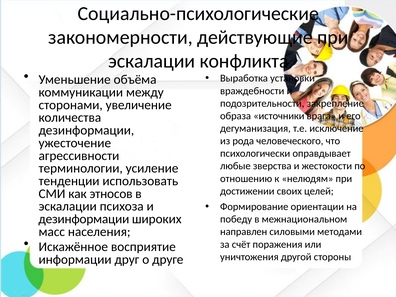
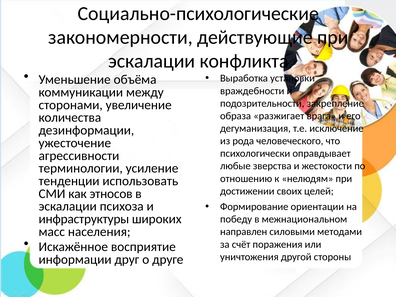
источники: источники -> разжигает (279, 116)
дезинформации: дезинформации -> инфраструктуры (84, 219)
